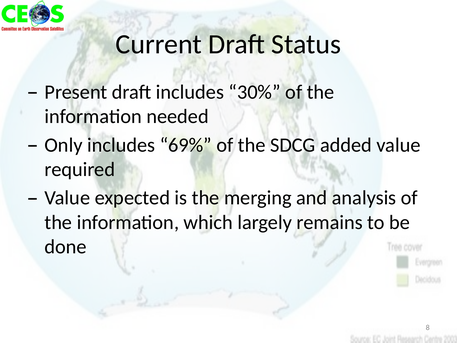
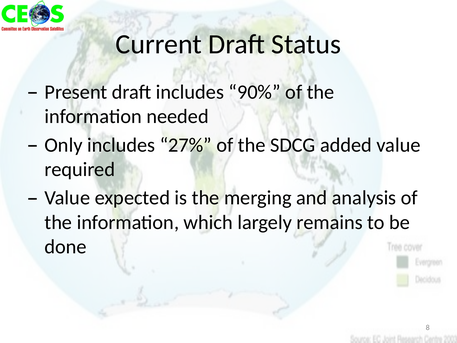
30%: 30% -> 90% (255, 92)
69%: 69% -> 27% (186, 145)
